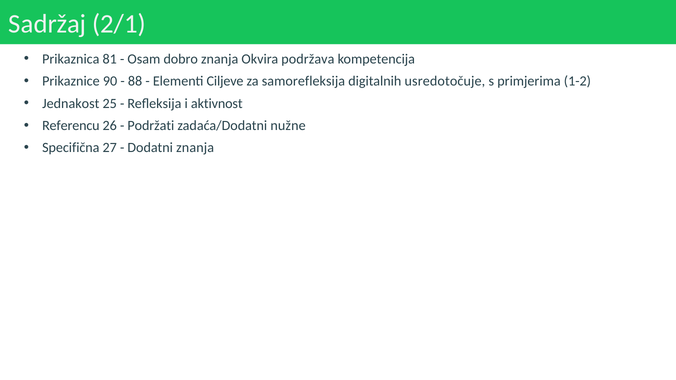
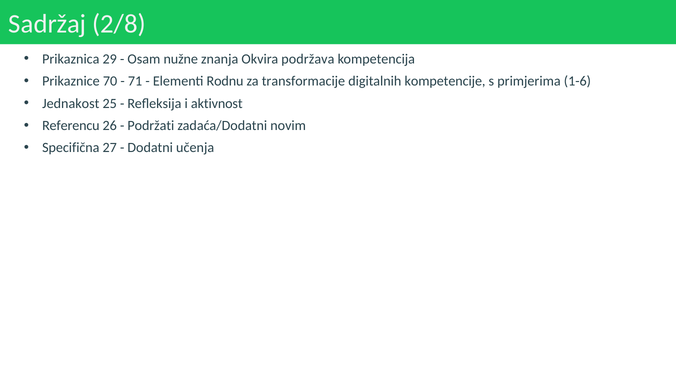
2/1: 2/1 -> 2/8 (119, 24)
81: 81 -> 29 (110, 59)
dobro: dobro -> nužne (181, 59)
90: 90 -> 70 (110, 81)
88: 88 -> 71 (135, 81)
Ciljeve: Ciljeve -> Rodnu (225, 81)
samorefleksija: samorefleksija -> transformacije (303, 81)
usredotočuje: usredotočuje -> kompetencije (445, 81)
1-2: 1-2 -> 1-6 (577, 81)
nužne: nužne -> novim (288, 126)
Dodatni znanja: znanja -> učenja (195, 148)
